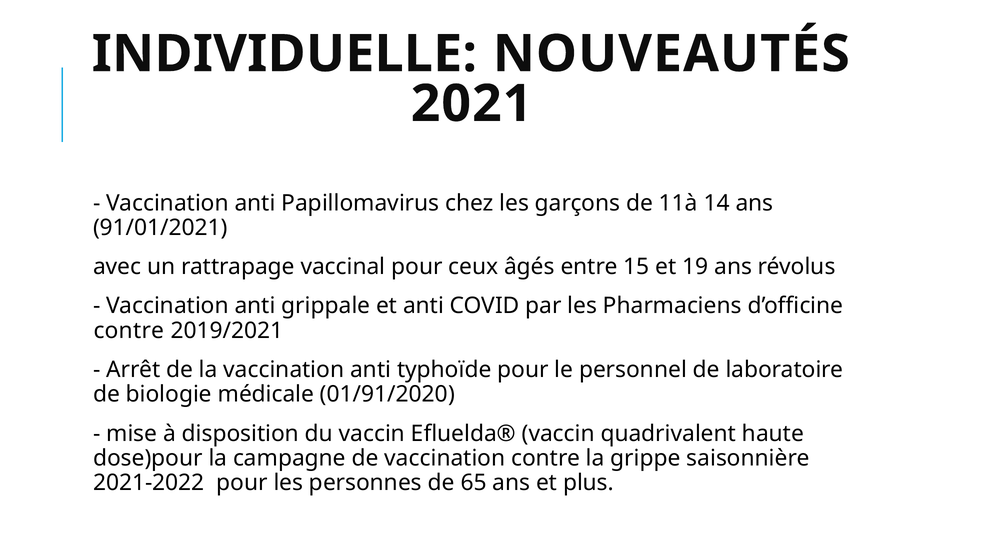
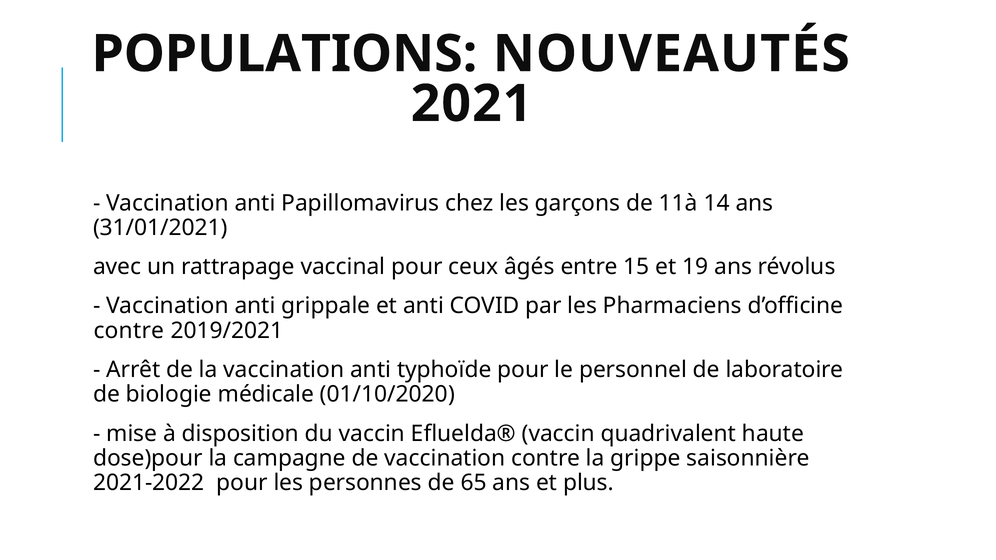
INDIVIDUELLE: INDIVIDUELLE -> POPULATIONS (284, 54)
91/01/2021: 91/01/2021 -> 31/01/2021 (160, 228)
01/91/2020: 01/91/2020 -> 01/10/2020 (387, 395)
